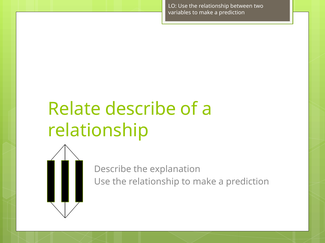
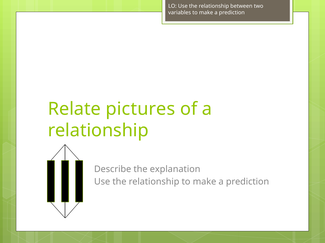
Relate describe: describe -> pictures (140, 109)
